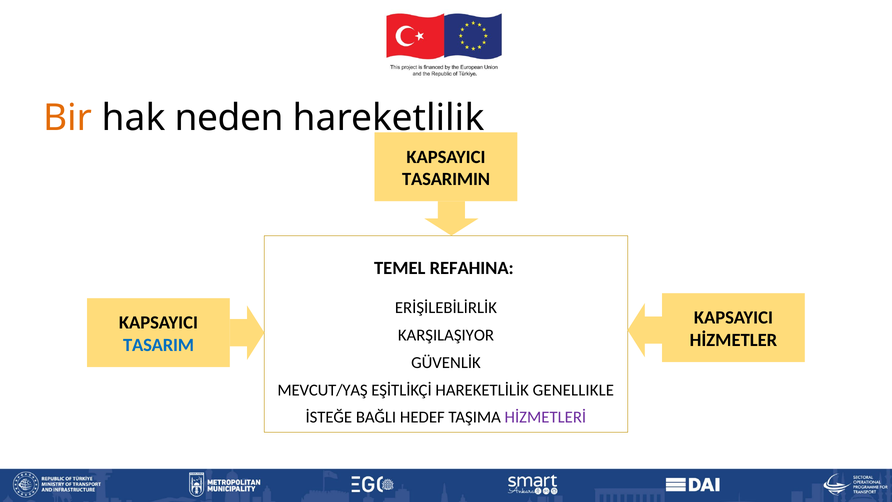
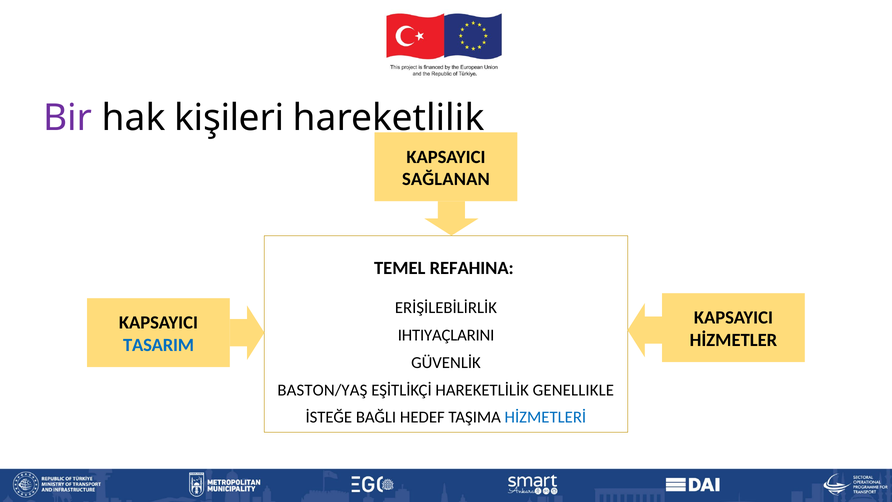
Bir colour: orange -> purple (68, 118)
neden: neden -> kişileri (229, 118)
TASARIMIN: TASARIMIN -> SAĞLANAN (446, 179)
KARŞILAŞIYOR: KARŞILAŞIYOR -> IHTIYAÇLARINI (446, 335)
MEVCUT/YAŞ: MEVCUT/YAŞ -> BASTON/YAŞ (322, 390)
HİZMETLERİ colour: purple -> blue (545, 417)
